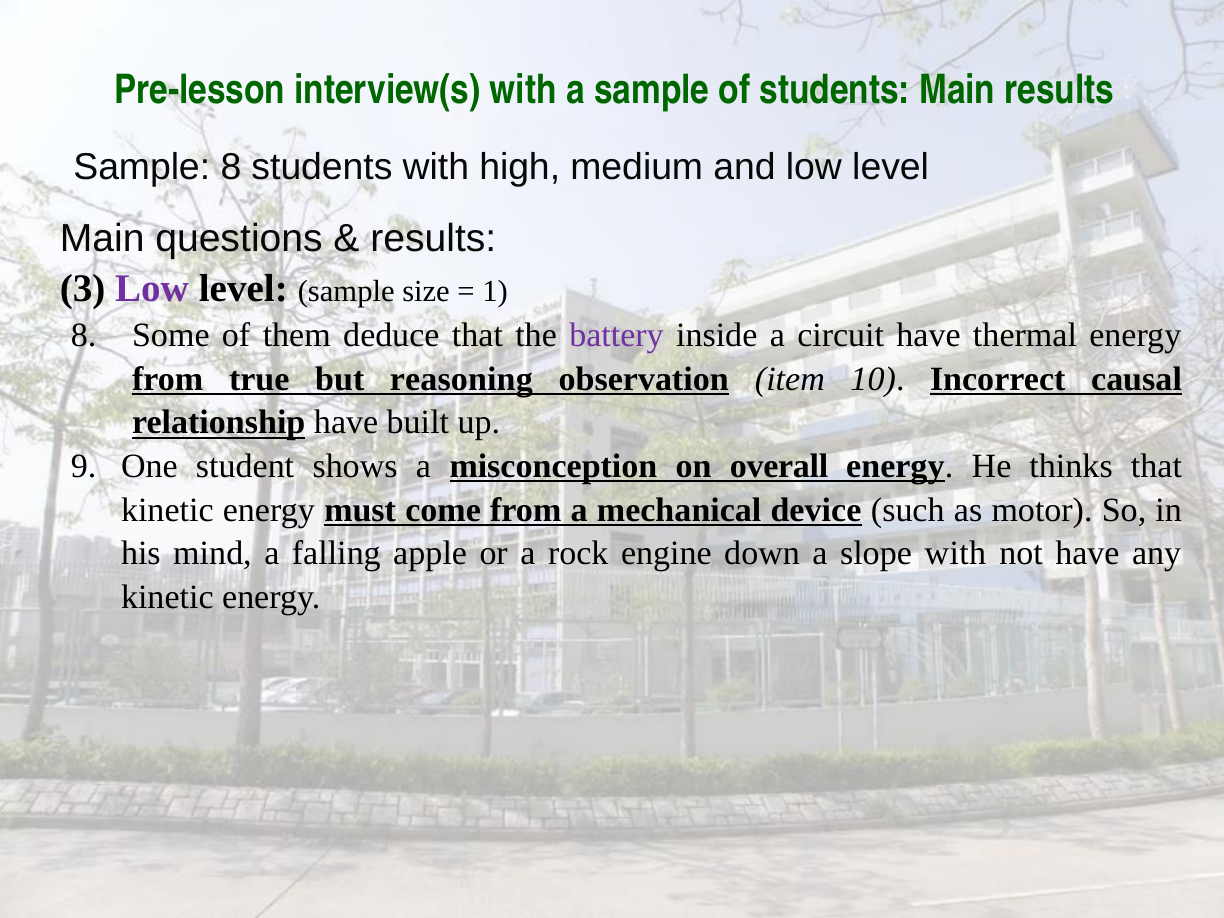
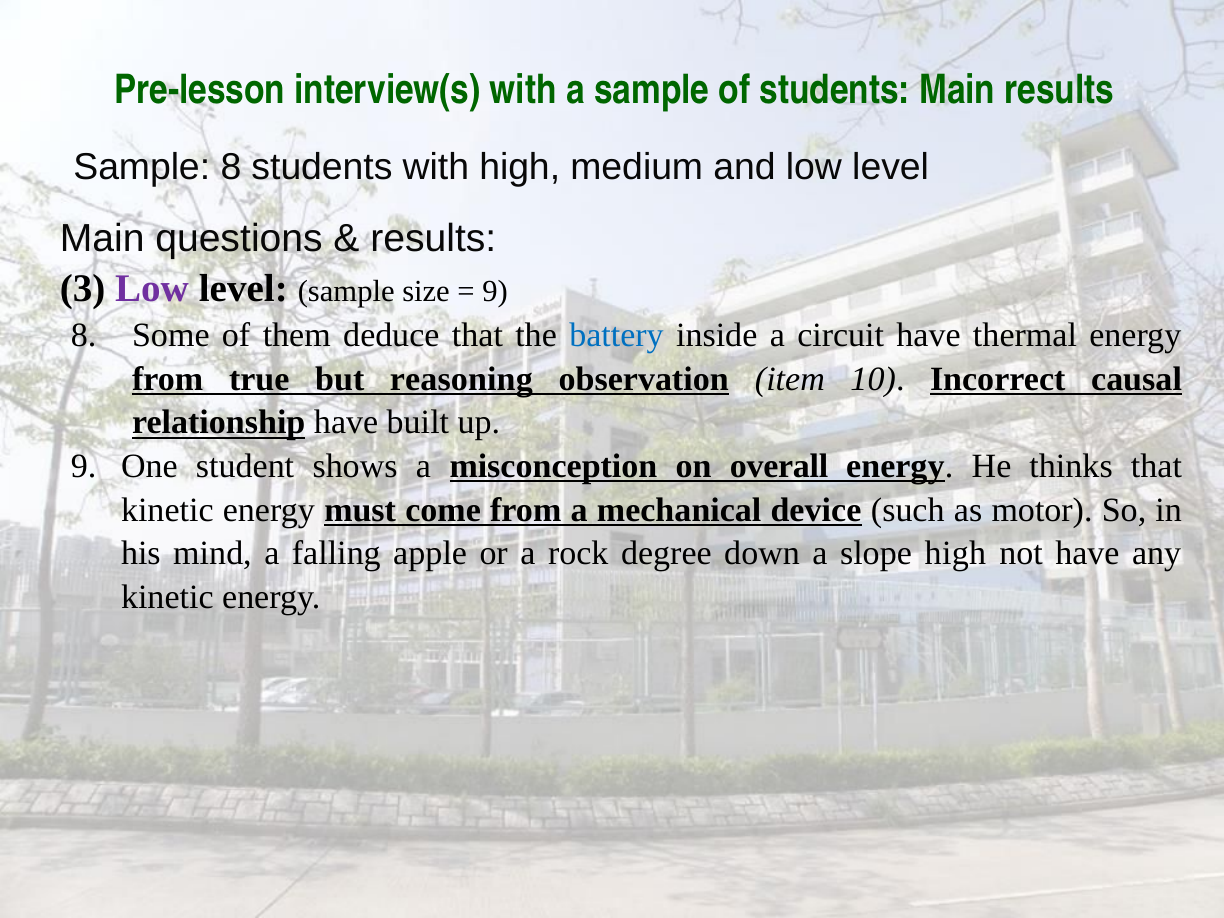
1: 1 -> 9 (495, 292)
battery colour: purple -> blue (617, 335)
engine: engine -> degree (666, 554)
slope with: with -> high (955, 554)
